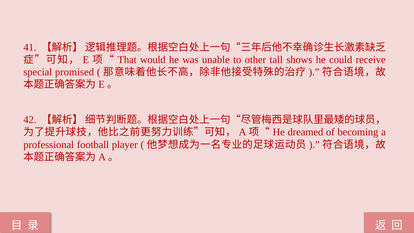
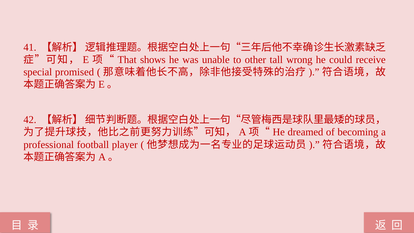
would: would -> shows (153, 60)
shows: shows -> wrong (299, 60)
